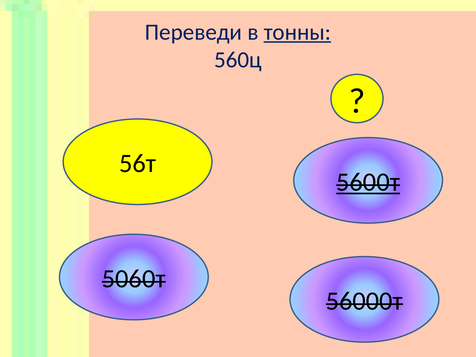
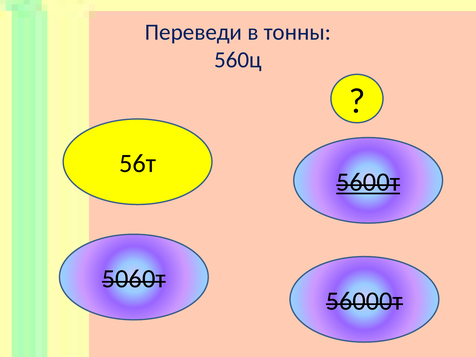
тонны underline: present -> none (297, 32)
